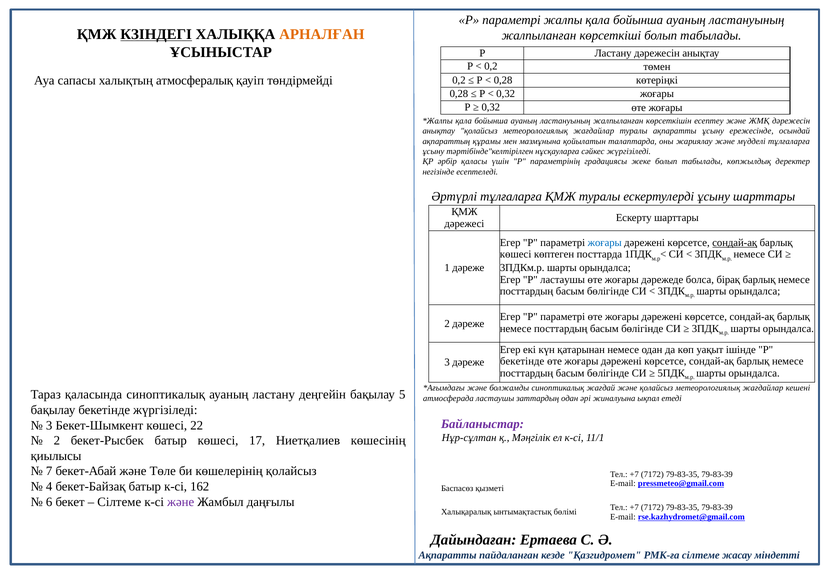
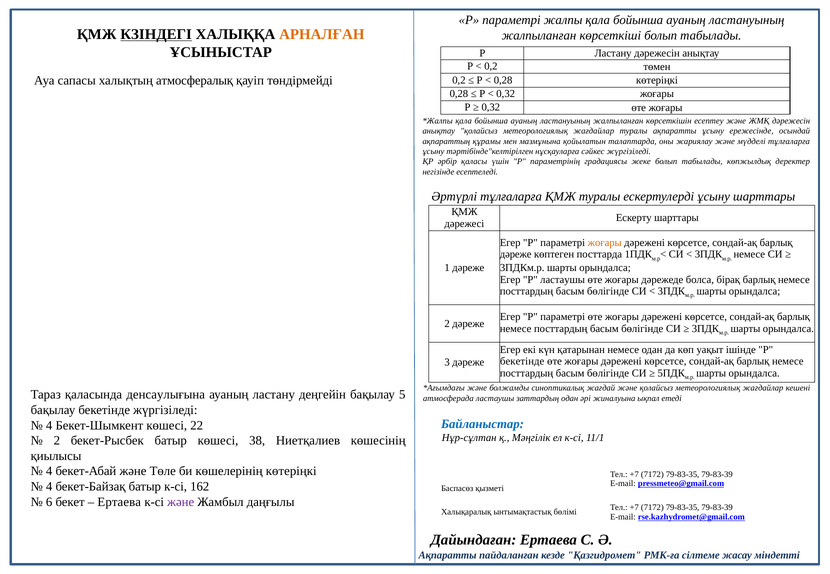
жоғары colour: blue -> orange (605, 243)
сондай-ақ underline: present -> none (735, 243)
көшесі: көшесі -> дәреже (516, 255)
қаласында синоптикалық: синоптикалық -> денсаулығына (166, 395)
Байланыстар colour: purple -> blue (482, 425)
3: 3 -> 4 (49, 426)
17: 17 -> 38 (257, 441)
7: 7 -> 4 (49, 472)
көшелерінің қолайсыз: қолайсыз -> көтеріңкі (291, 472)
Сілтеме: Сілтеме -> Ертаева (119, 502)
